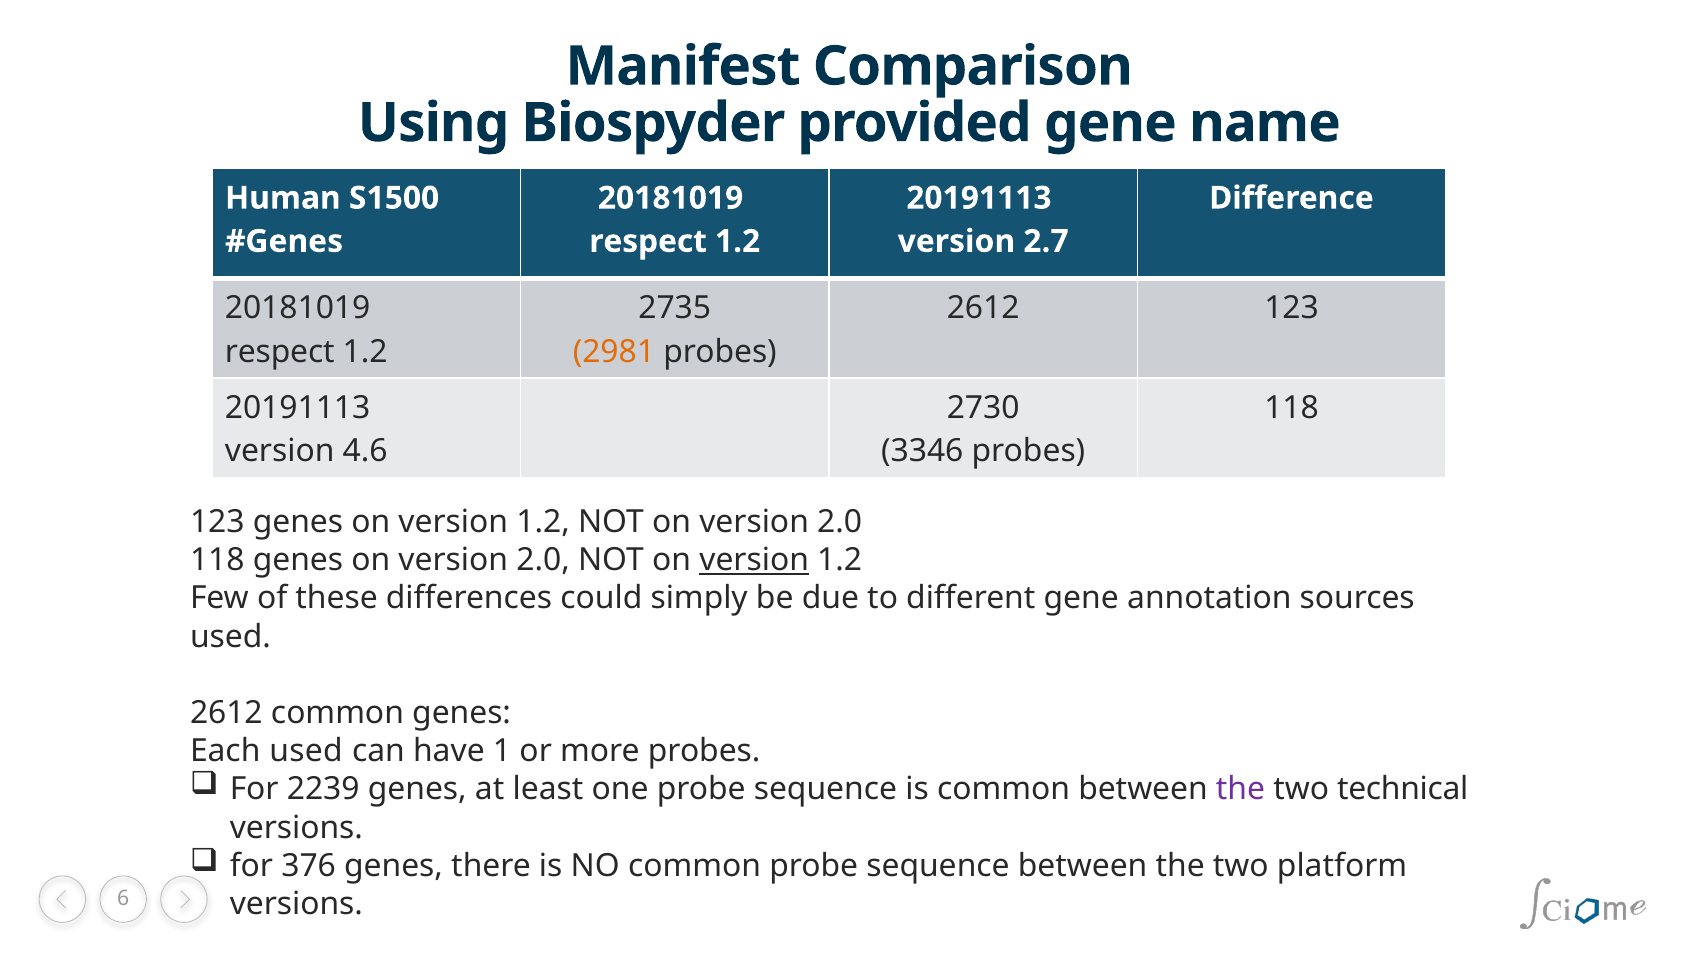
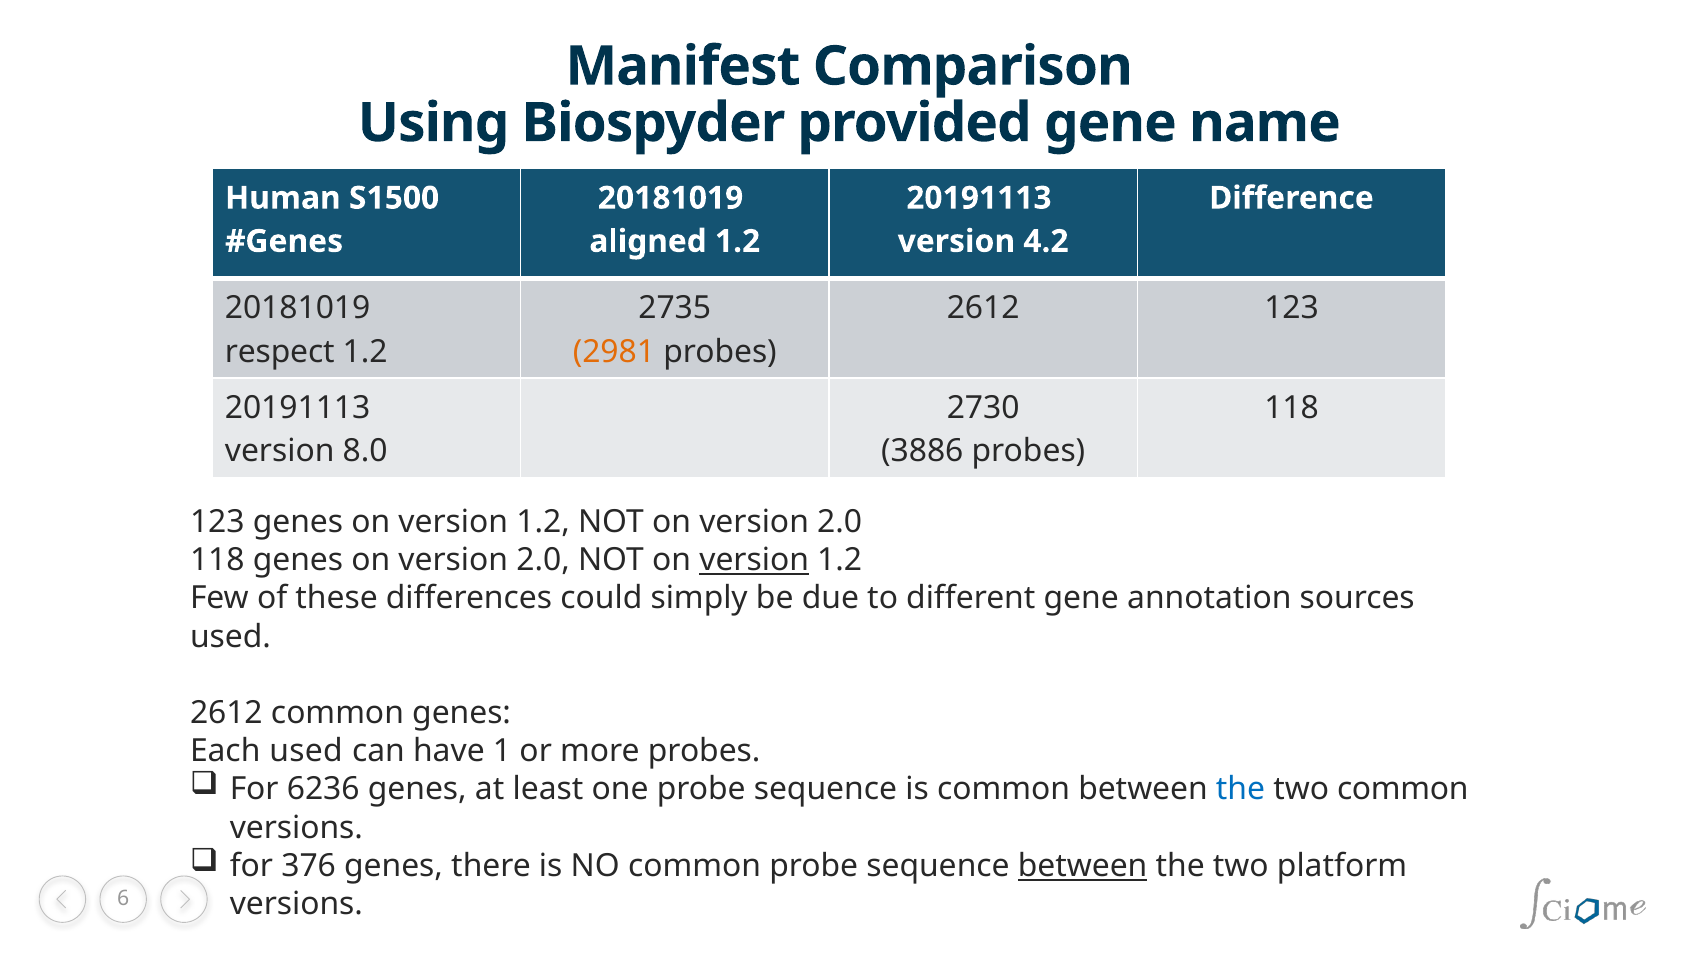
respect: respect -> aligned (648, 241)
2.7: 2.7 -> 4.2 (1046, 241)
4.6: 4.6 -> 8.0 (365, 451)
3346: 3346 -> 3886 (922, 451)
2239: 2239 -> 6236 (323, 790)
the colour: purple -> blue (1240, 790)
two technical: technical -> common (1403, 790)
between underline: none -> present (1083, 866)
